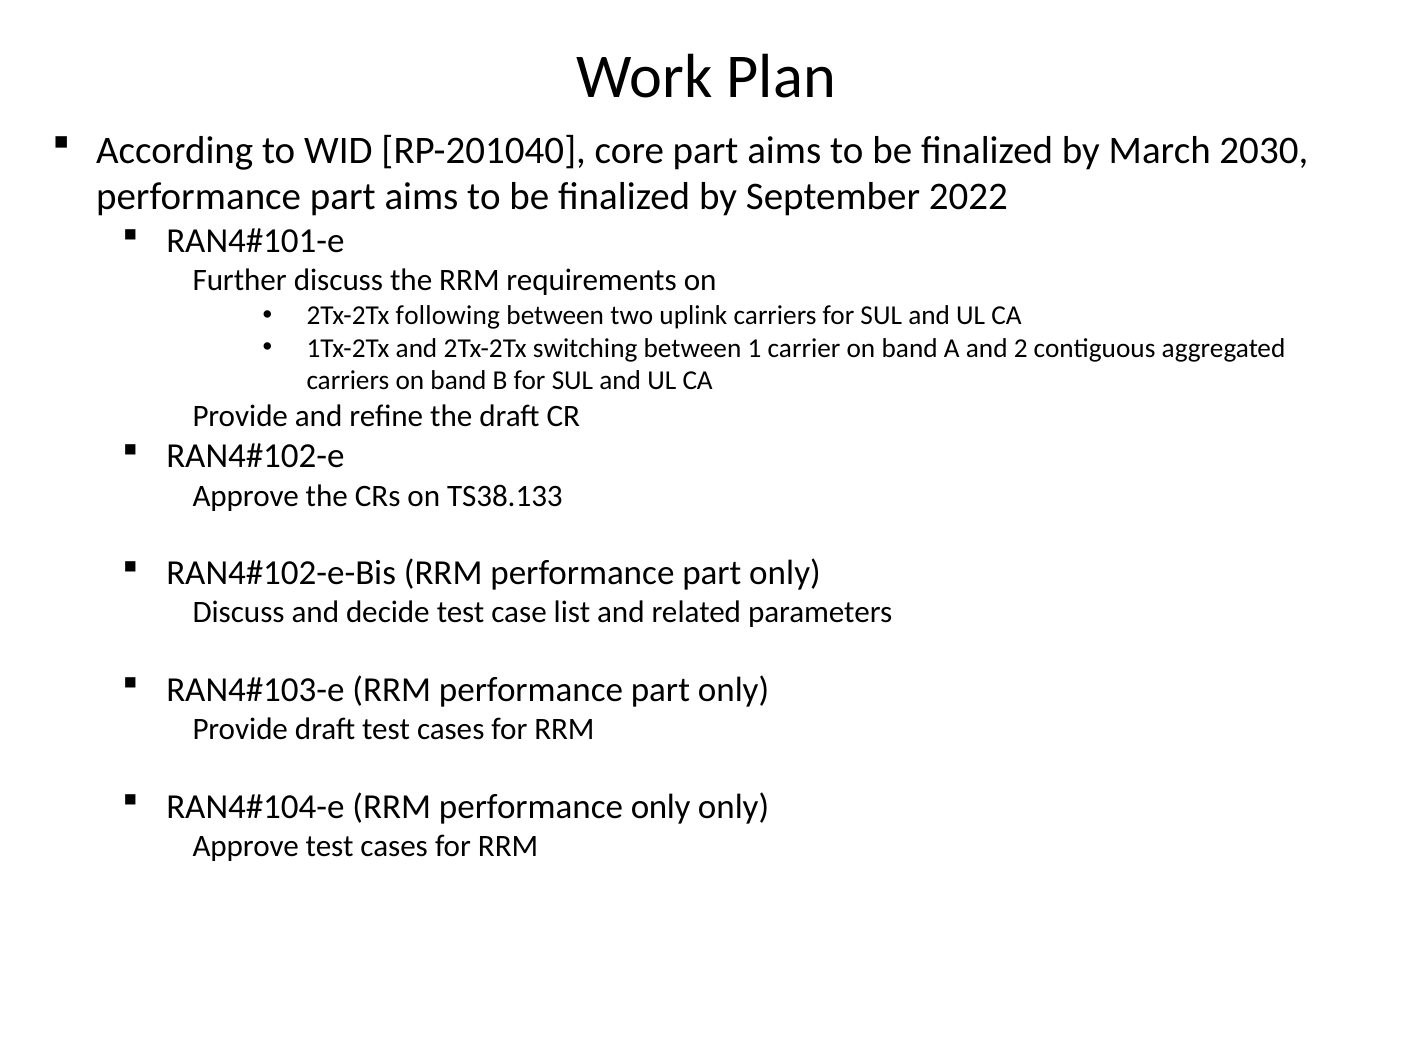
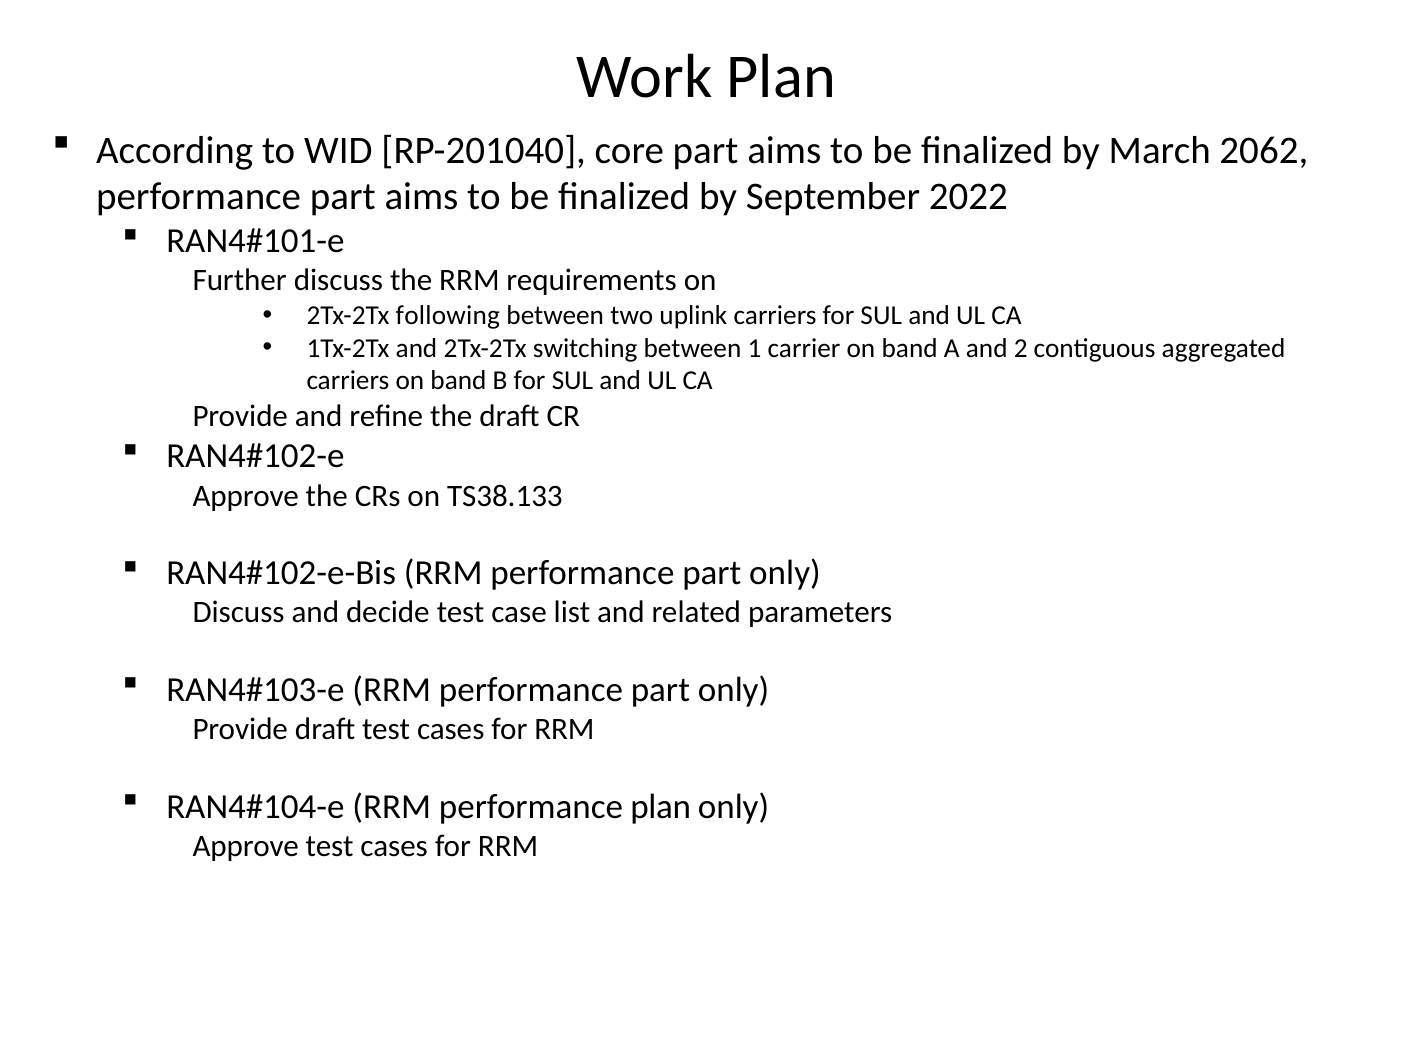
2030: 2030 -> 2062 (1264, 150)
performance only: only -> plan (661, 807)
